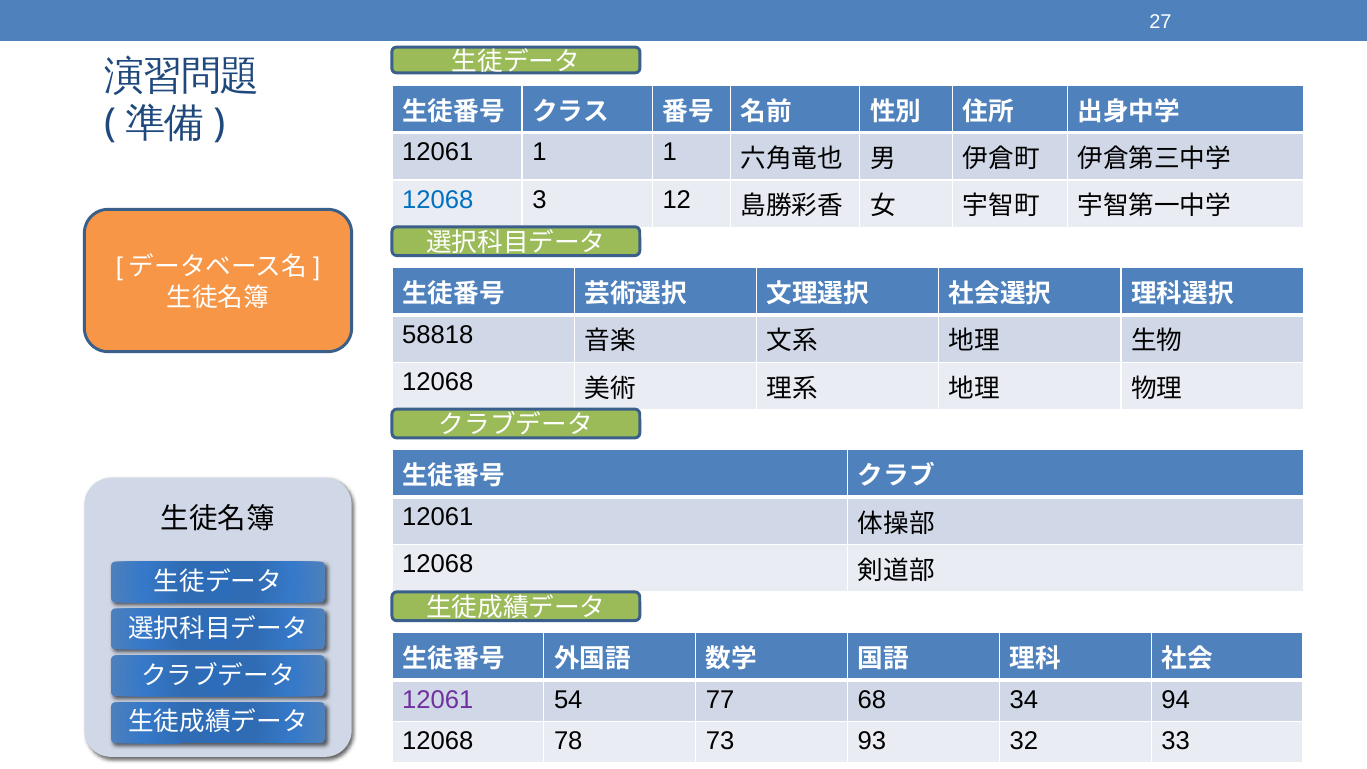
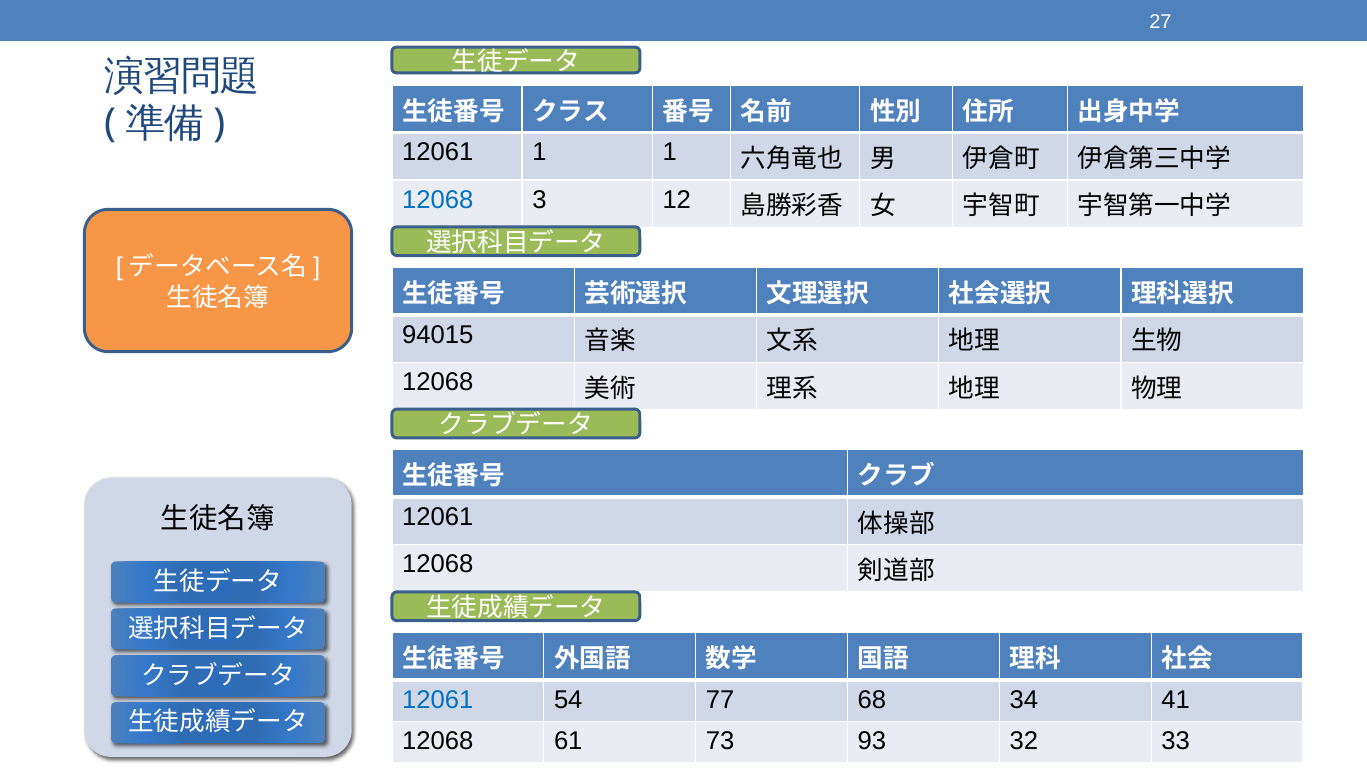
58818: 58818 -> 94015 (438, 335)
12061 colour: purple -> blue (438, 699)
94: 94 -> 41 (1176, 699)
78: 78 -> 61 (568, 741)
